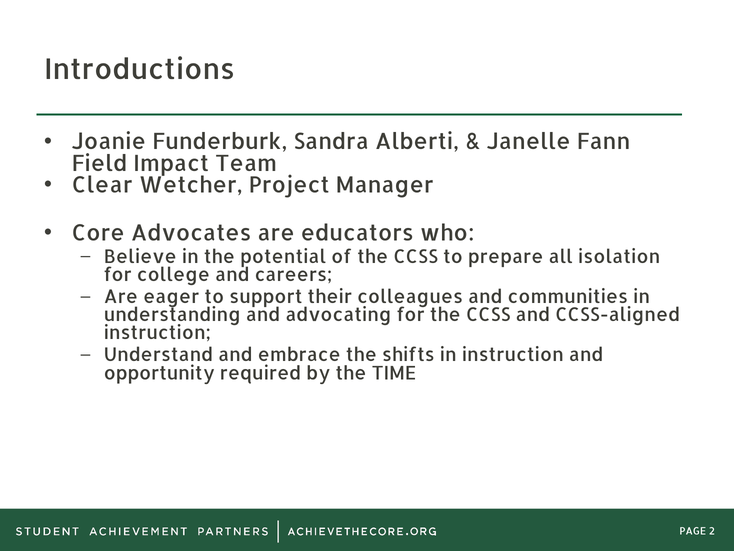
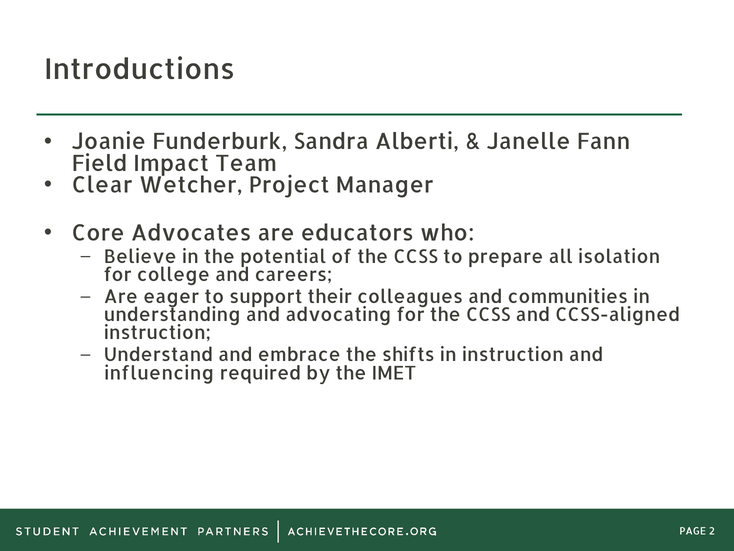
opportunity: opportunity -> influencing (159, 373)
TIME: TIME -> IMET (394, 373)
